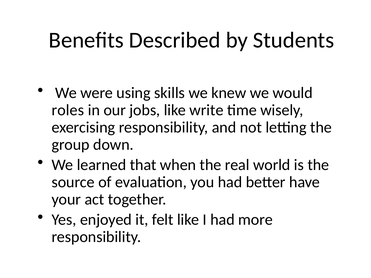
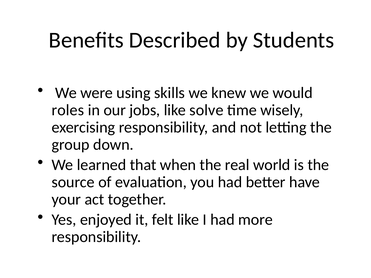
write: write -> solve (206, 110)
